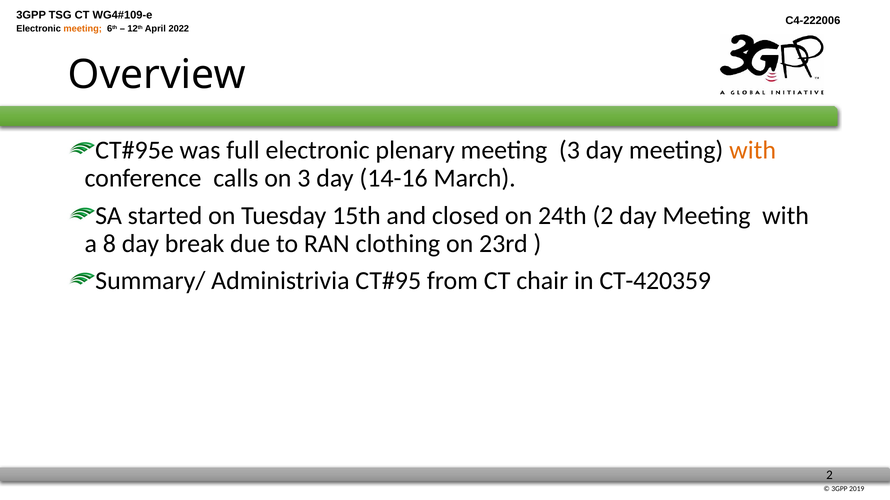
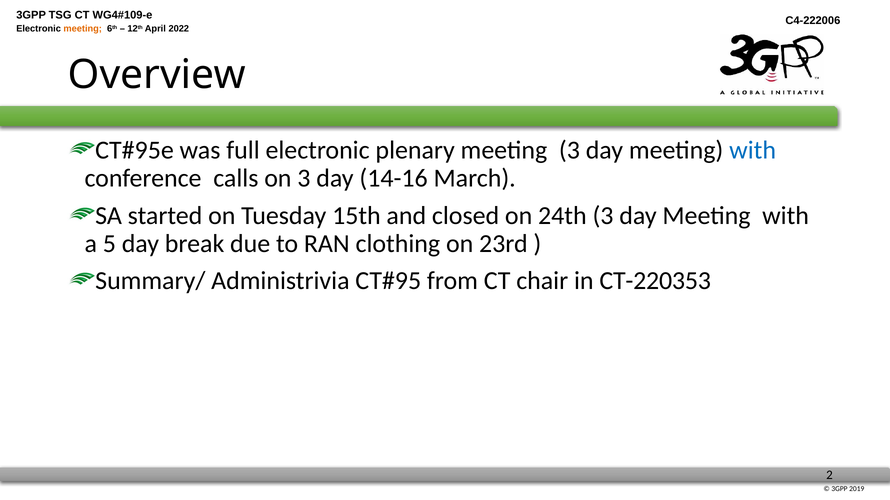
with colour: orange -> blue (753, 150)
24th 2: 2 -> 3 (603, 216)
8: 8 -> 5 (109, 244)
CT-420359: CT-420359 -> CT-220353 (655, 281)
